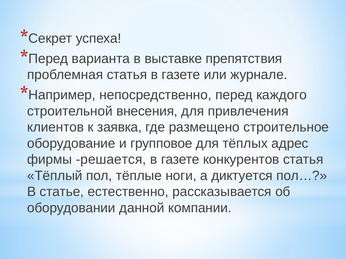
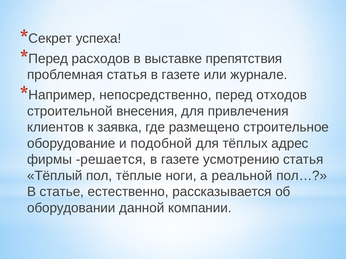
варианта: варианта -> расходов (101, 59)
каждого: каждого -> отходов (282, 95)
групповое: групповое -> подобной (161, 144)
конкурентов: конкурентов -> усмотрению (241, 160)
диктуется: диктуется -> реальной (242, 176)
